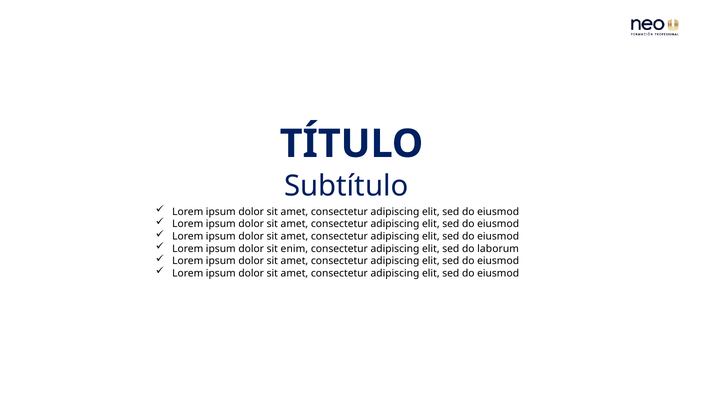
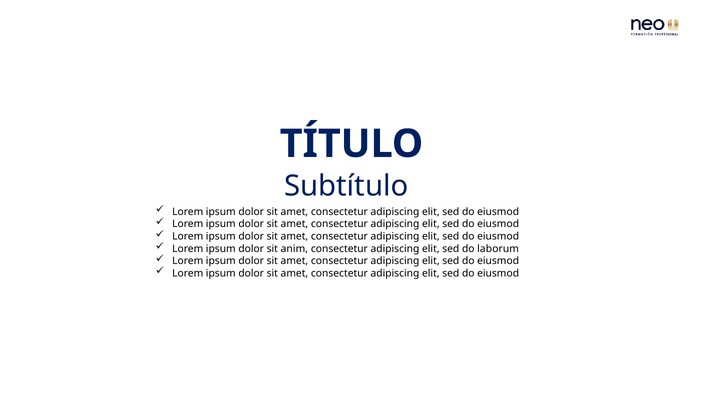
enim: enim -> anim (294, 249)
